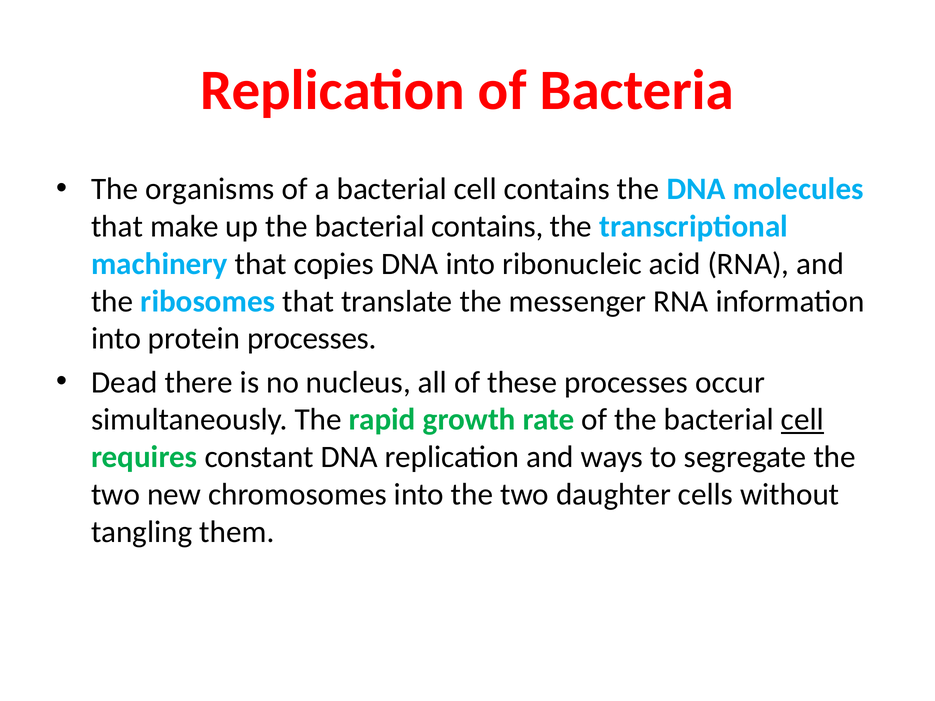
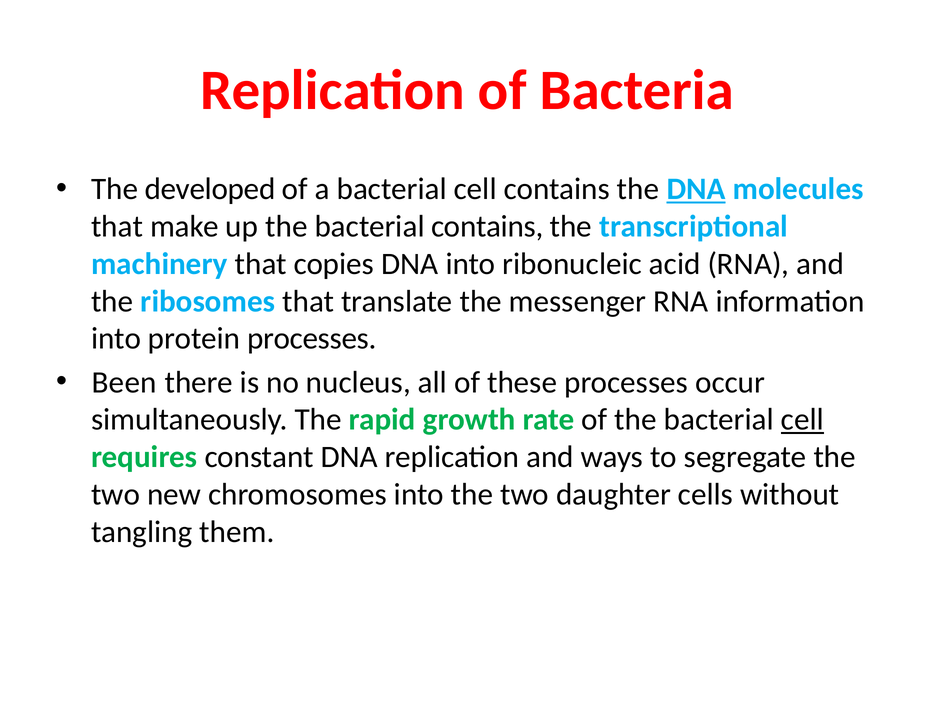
organisms: organisms -> developed (210, 189)
DNA underline: none -> present (696, 189)
Dead: Dead -> Been (124, 382)
